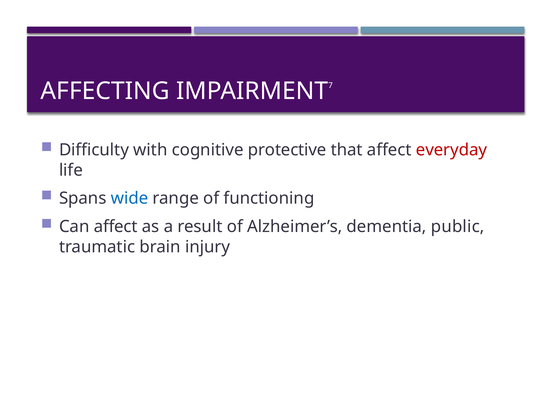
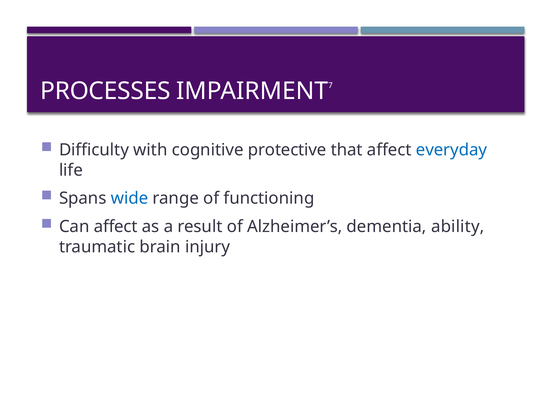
AFFECTING: AFFECTING -> PROCESSES (105, 91)
everyday colour: red -> blue (452, 150)
public: public -> ability (458, 227)
